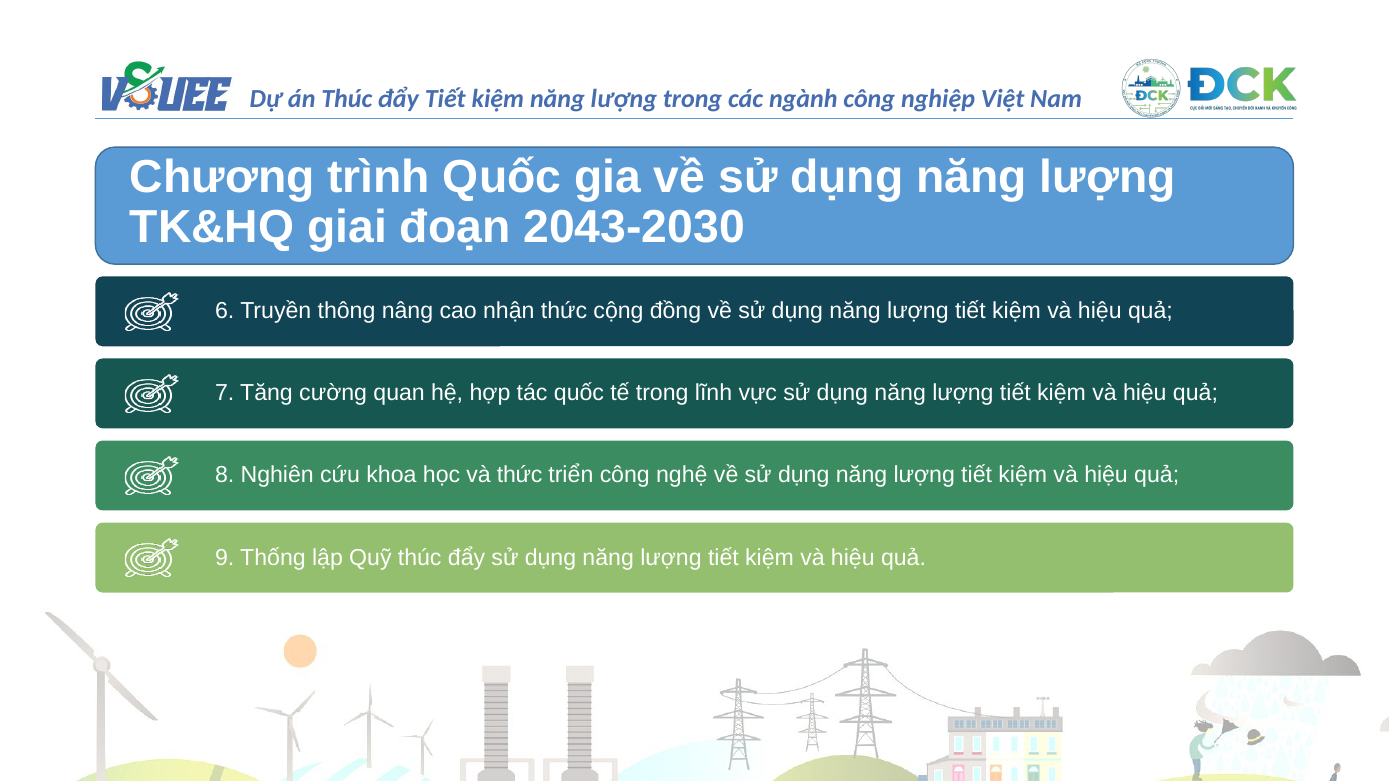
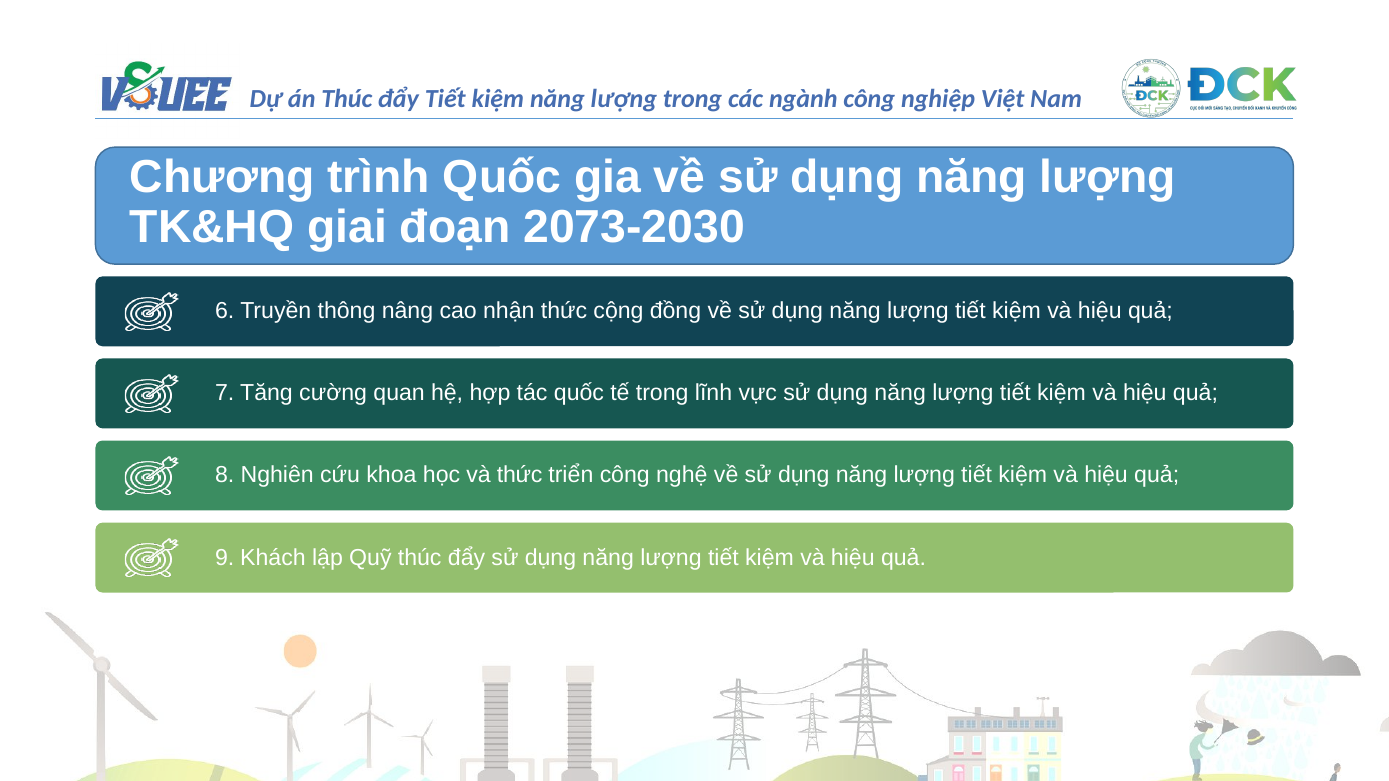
2043-2030: 2043-2030 -> 2073-2030 (634, 227)
Thống: Thống -> Khách (273, 558)
